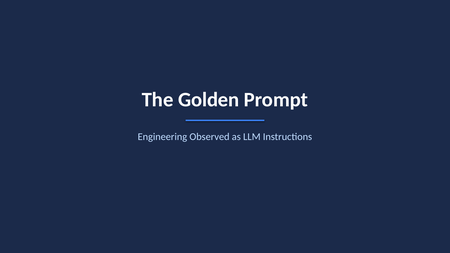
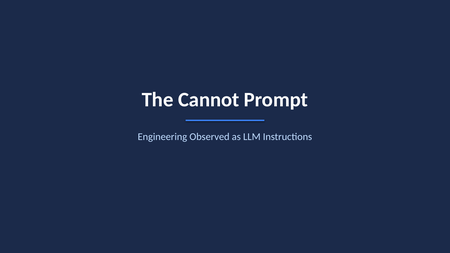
Golden: Golden -> Cannot (209, 100)
